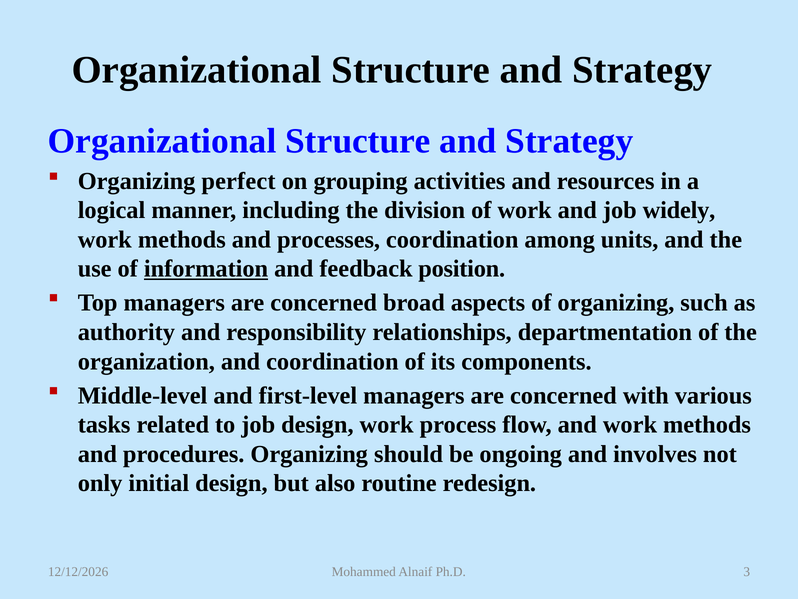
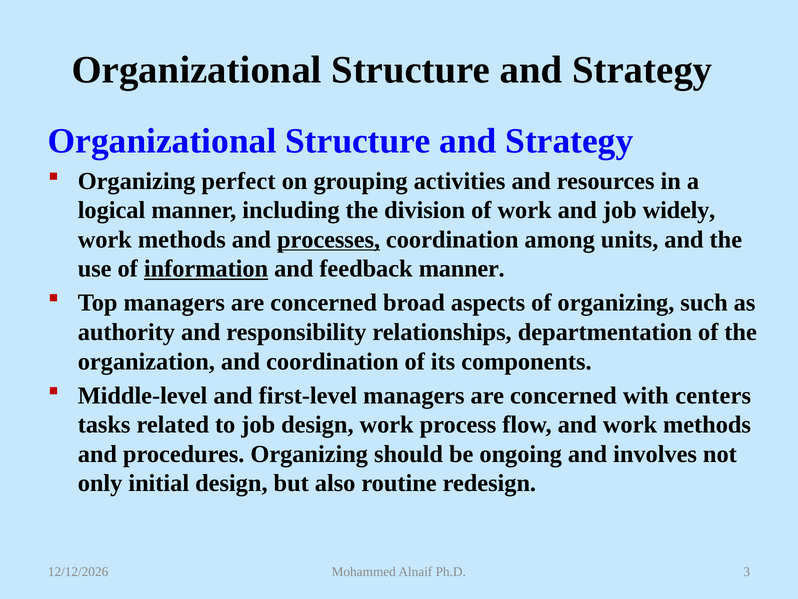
processes underline: none -> present (329, 239)
feedback position: position -> manner (462, 269)
various: various -> centers (713, 395)
